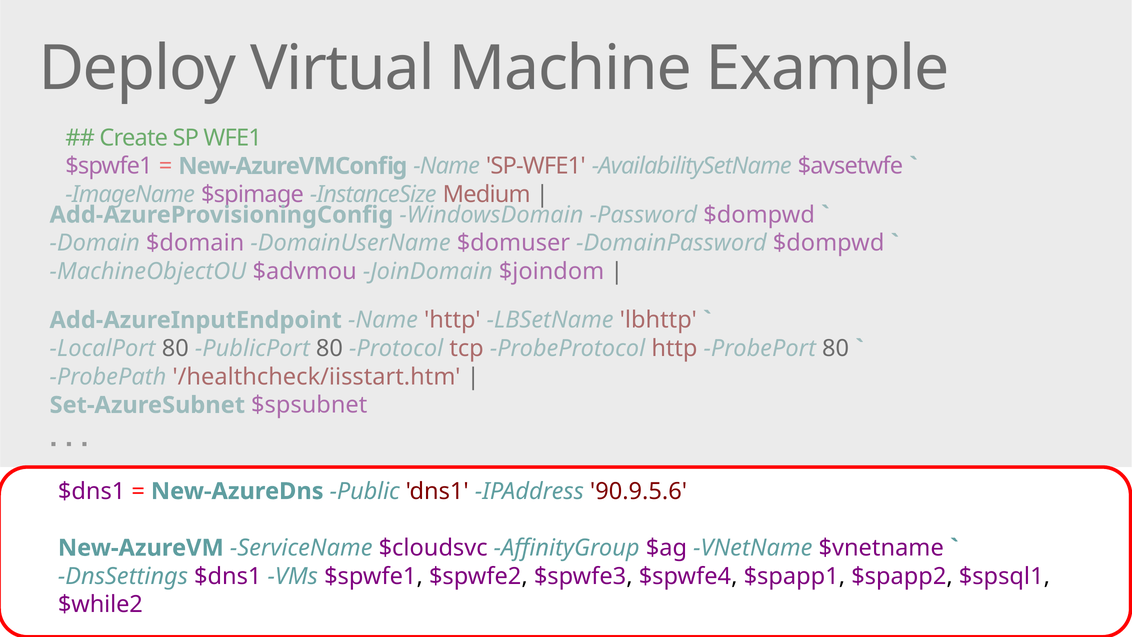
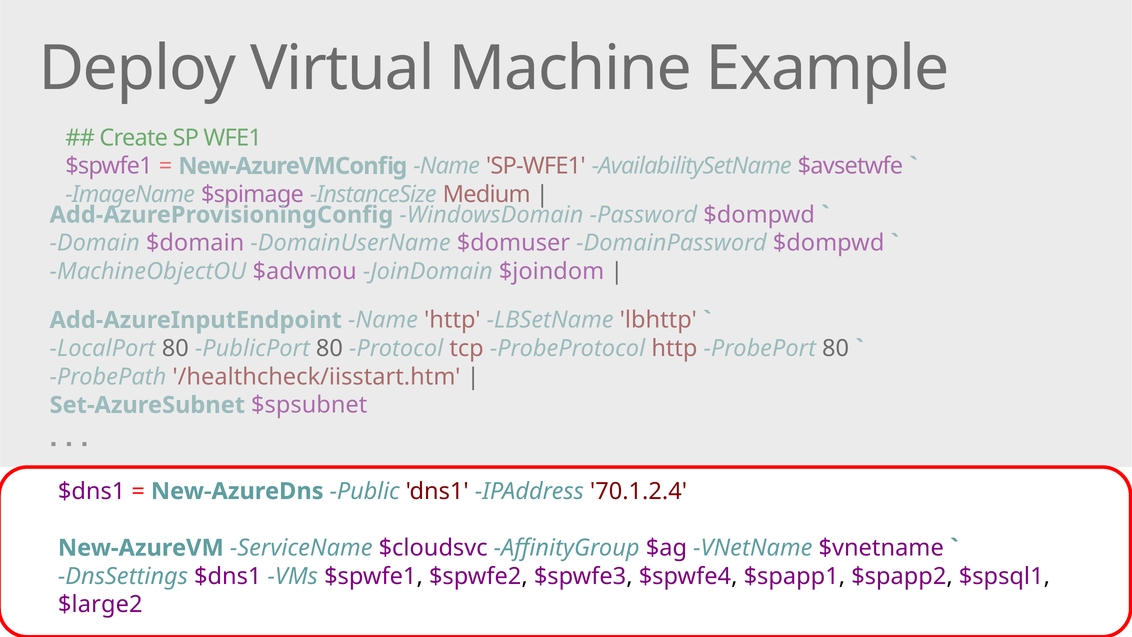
90.9.5.6: 90.9.5.6 -> 70.1.2.4 (639, 491)
$while2: $while2 -> $large2 (100, 604)
